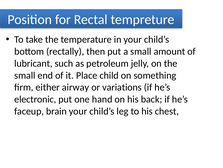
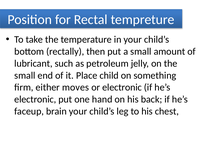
airway: airway -> moves (76, 87)
or variations: variations -> electronic (122, 87)
